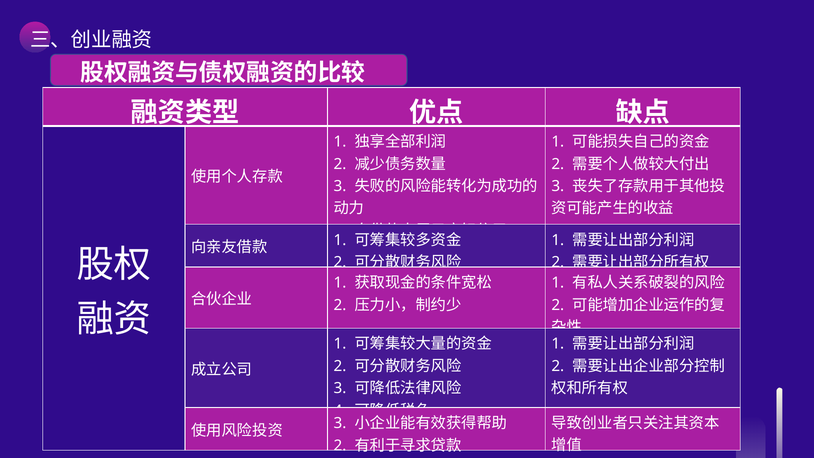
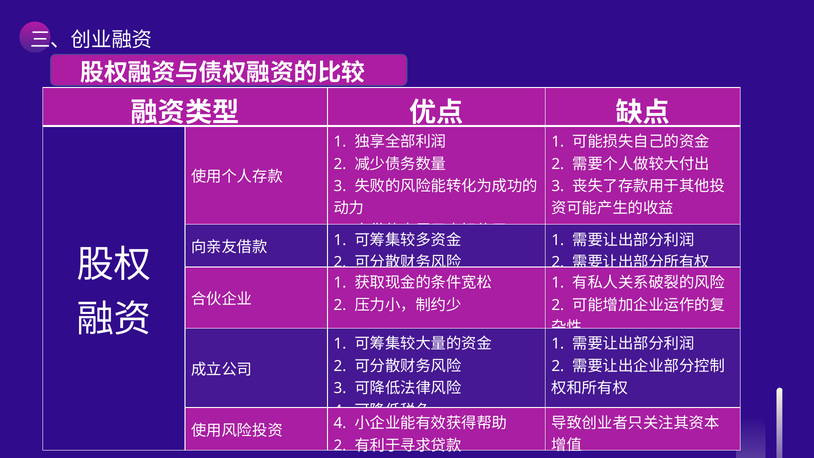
3: 3 -> 4 (340, 423)
